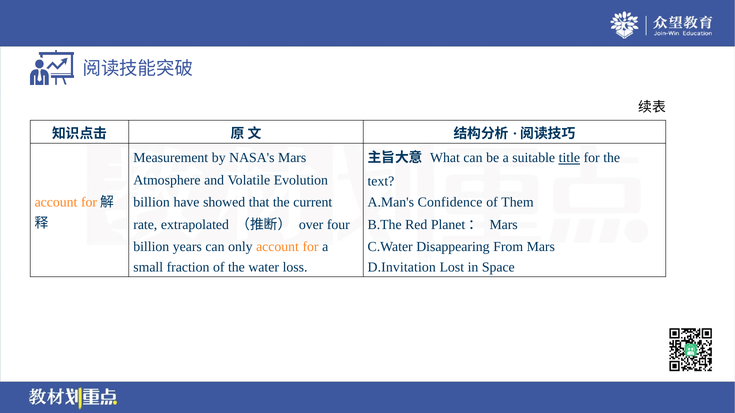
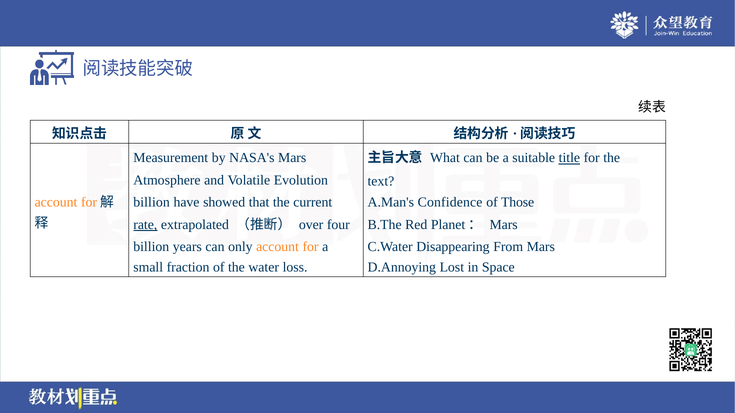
Them: Them -> Those (518, 202)
rate underline: none -> present (145, 225)
D.Invitation: D.Invitation -> D.Annoying (402, 268)
